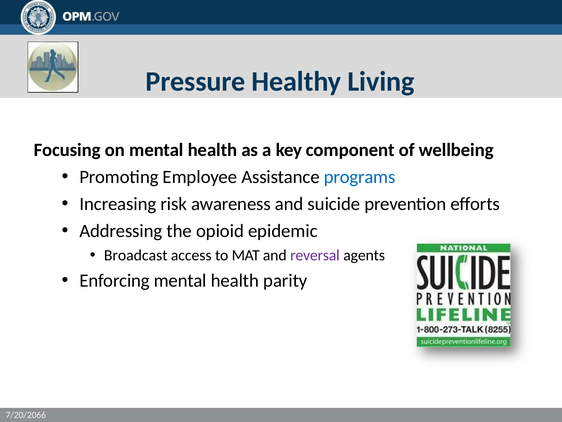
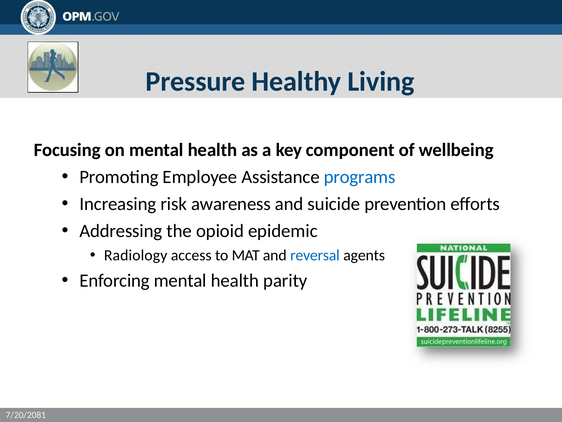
Broadcast: Broadcast -> Radiology (136, 255)
reversal colour: purple -> blue (315, 255)
7/20/2066: 7/20/2066 -> 7/20/2081 (26, 415)
